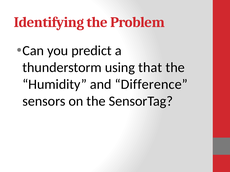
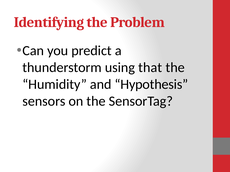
Difference: Difference -> Hypothesis (151, 85)
